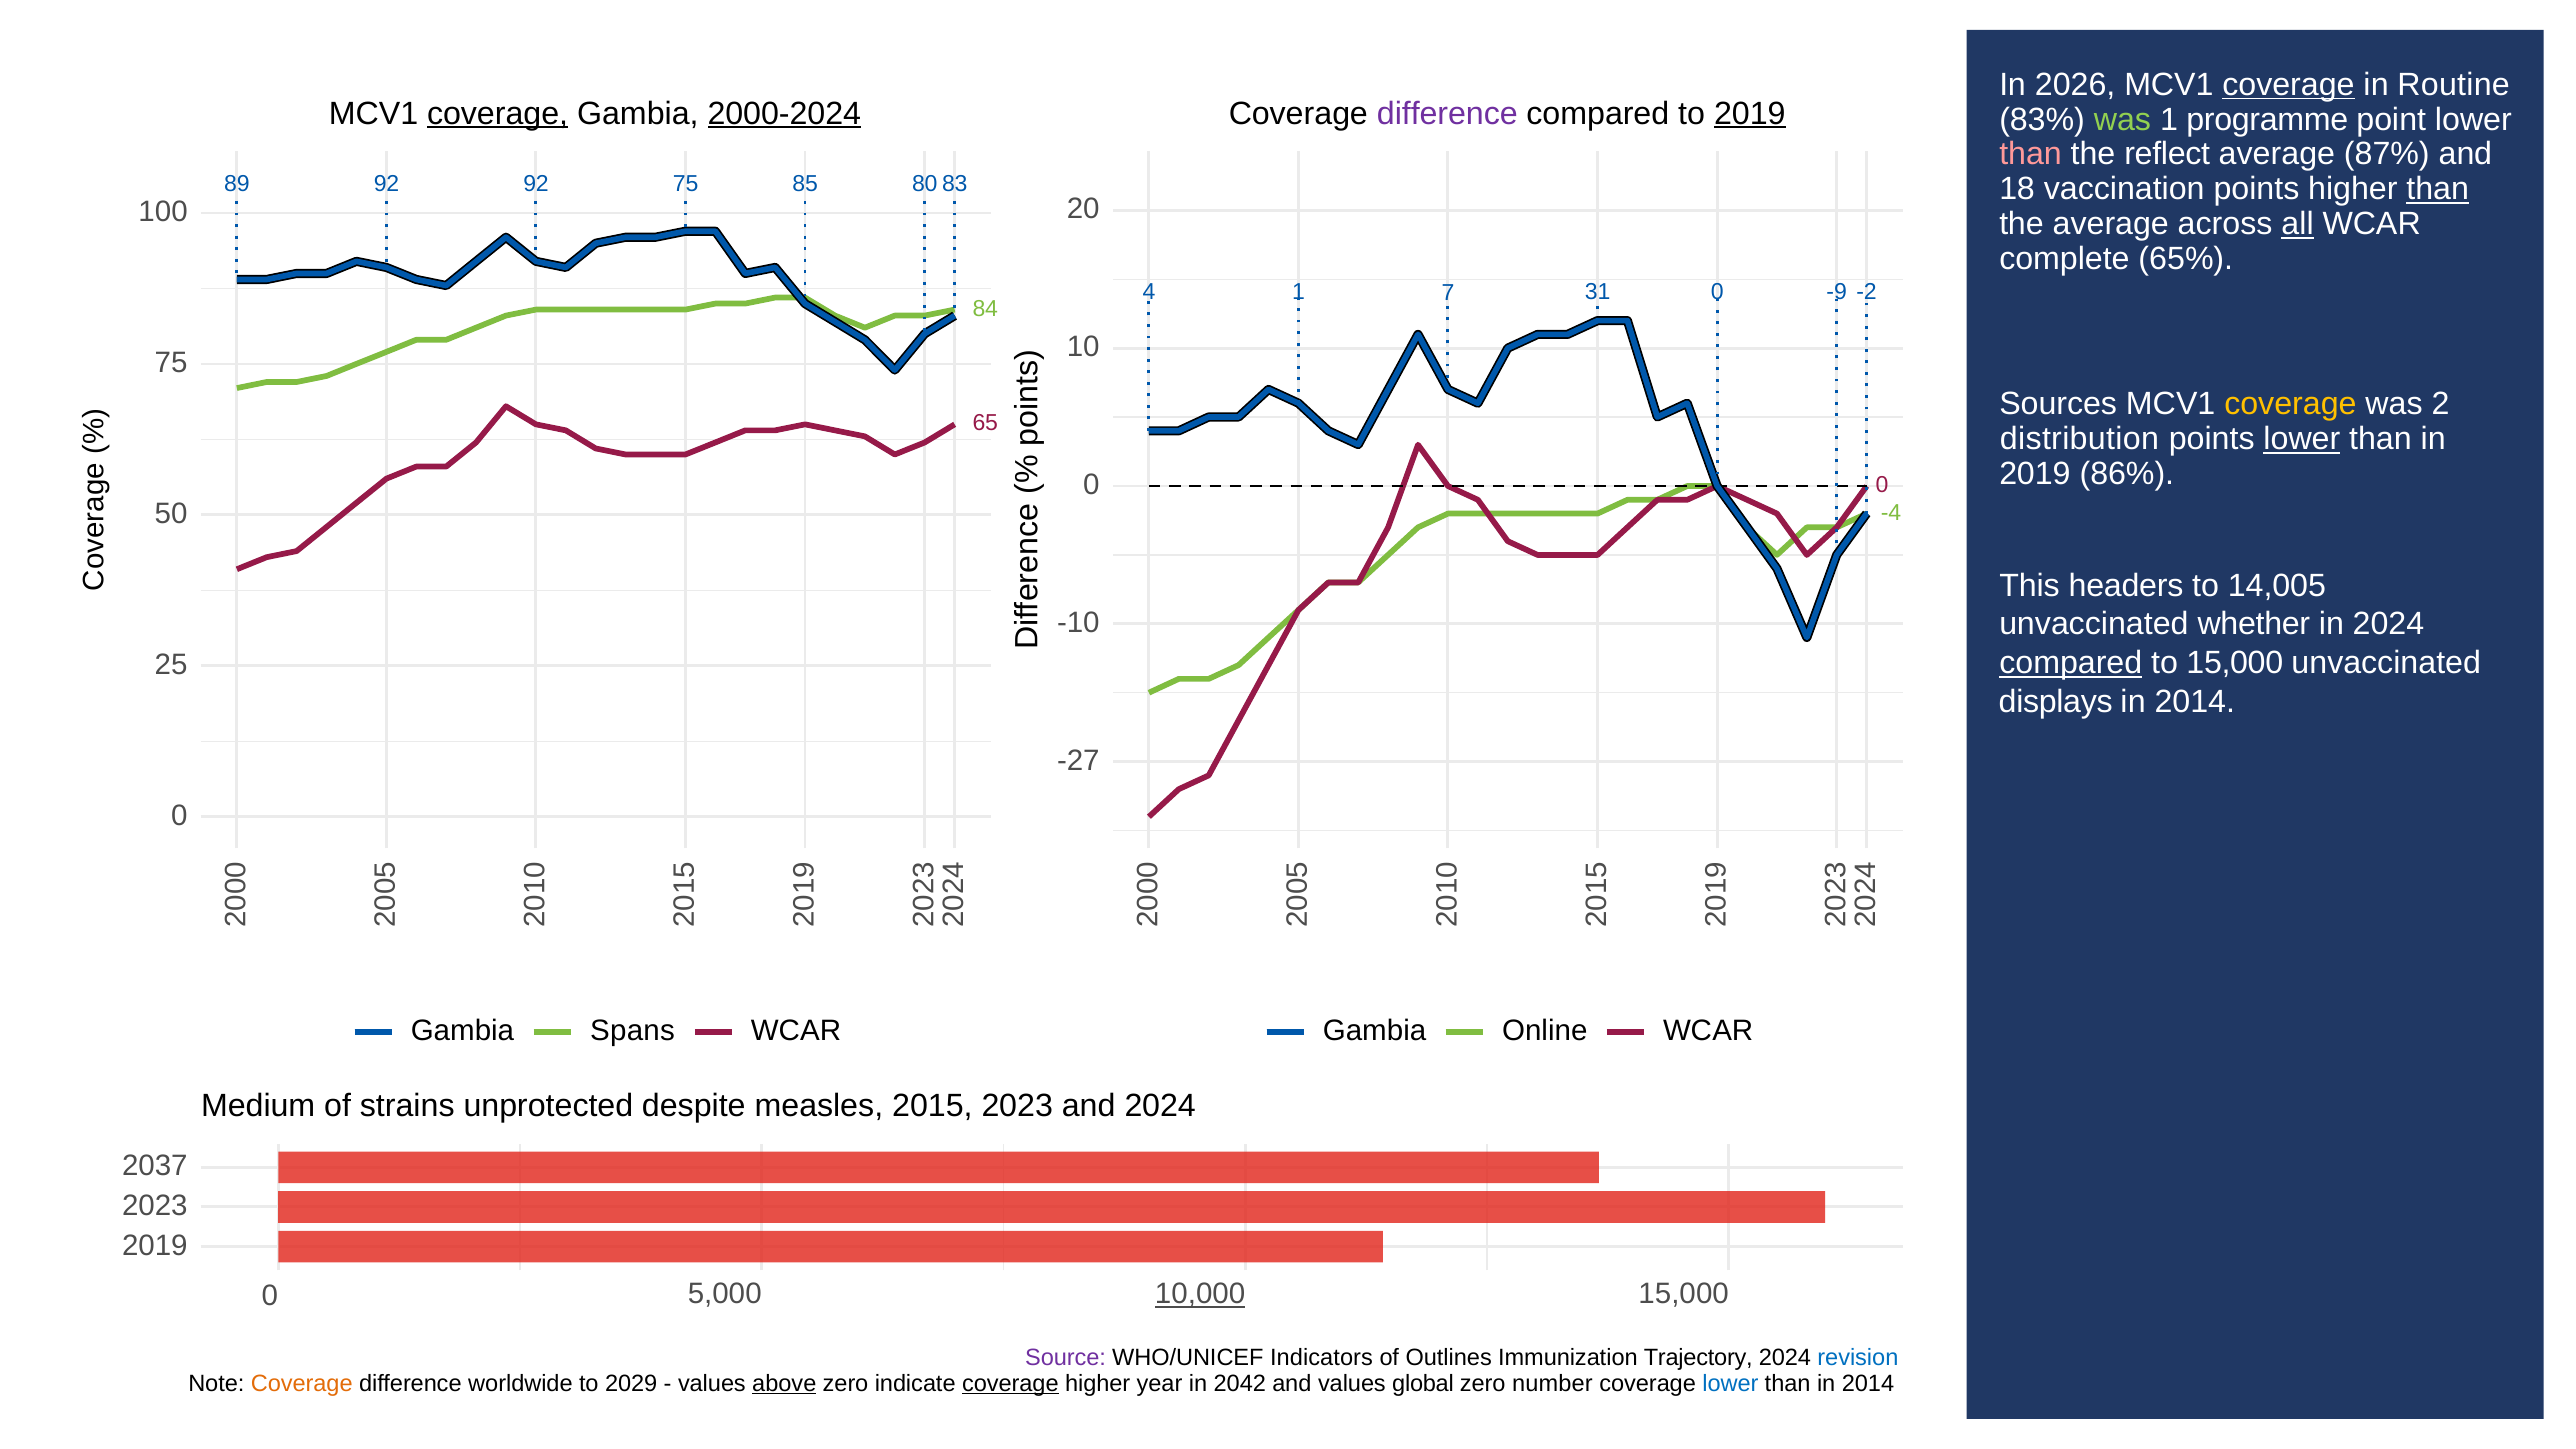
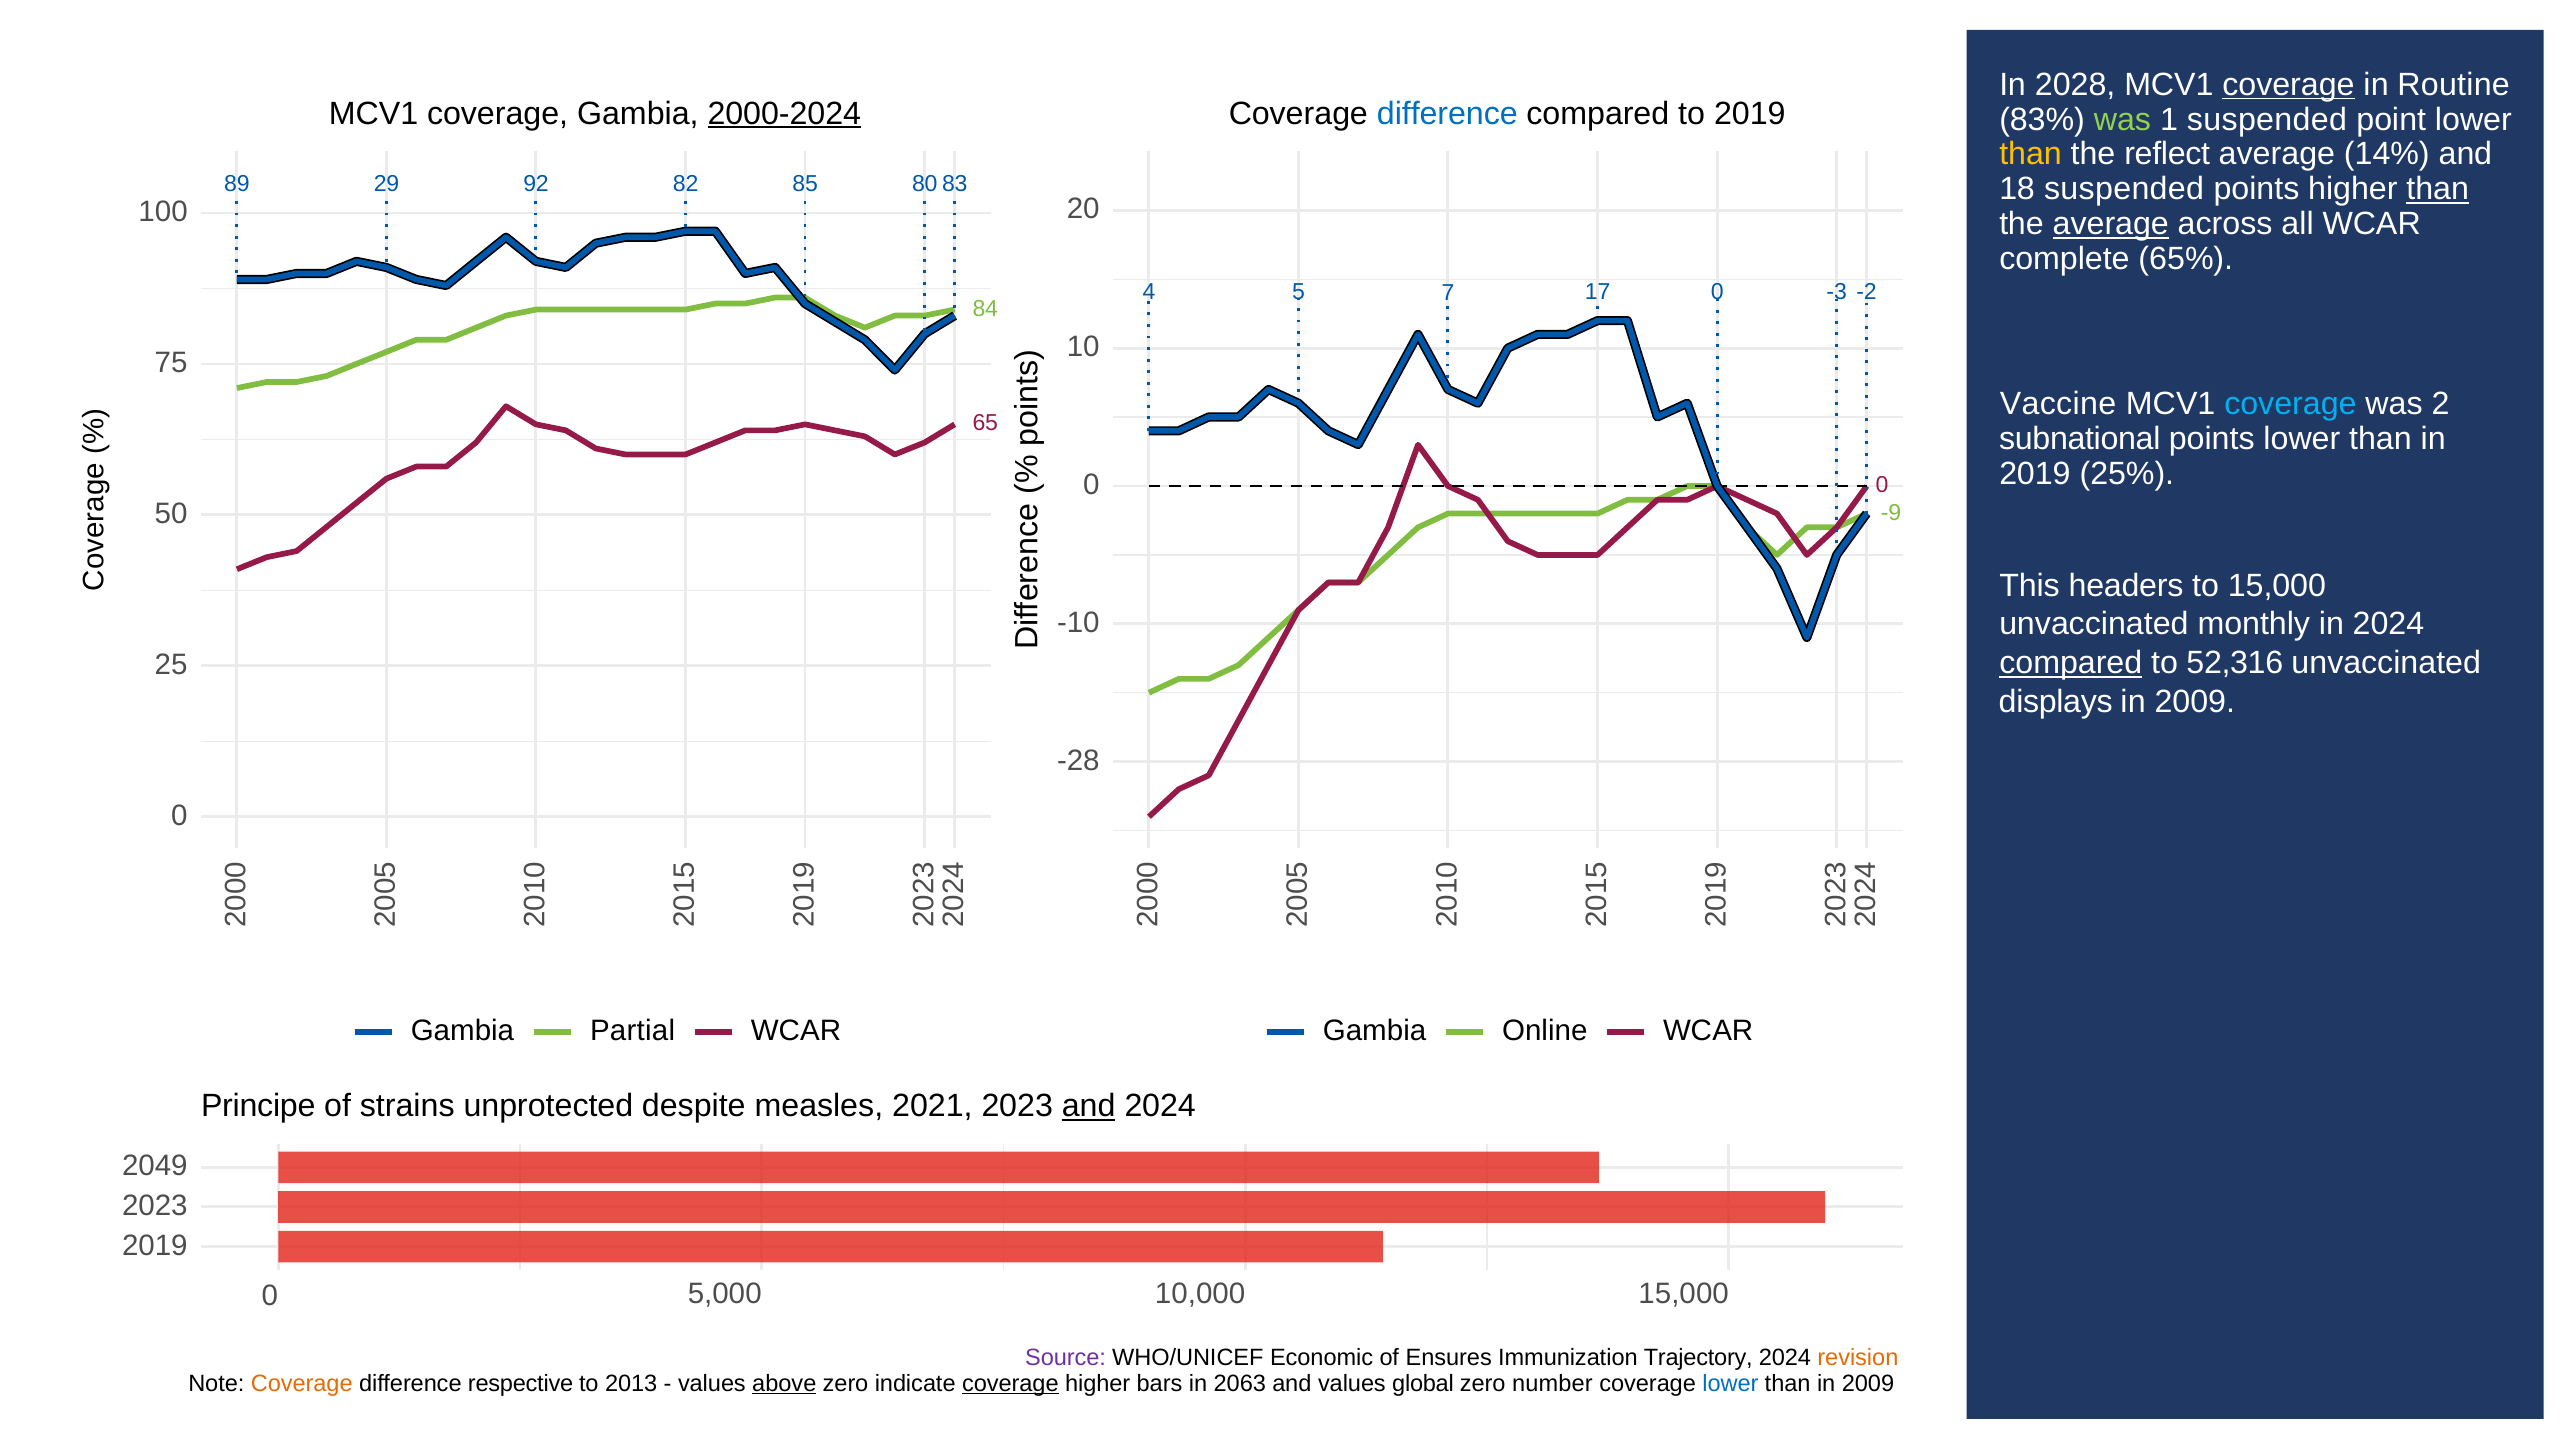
2026: 2026 -> 2028 (2075, 85)
coverage underline: present -> none (498, 114)
difference colour: purple -> blue (1447, 114)
2019 underline: present -> none (1750, 114)
1 programme: programme -> suspended (2267, 119)
than colour: pink -> yellow (2031, 154)
87%: 87% -> 14% (2387, 154)
89 92: 92 -> 29 (387, 184)
92 75: 75 -> 82 (686, 184)
18 vaccination: vaccination -> suspended (2124, 189)
average underline: none -> present (2111, 224)
all underline: present -> none (2298, 224)
4 1: 1 -> 5 (1298, 292)
31: 31 -> 17 (1598, 292)
-9: -9 -> -3 (1837, 292)
Sources: Sources -> Vaccine (2058, 404)
coverage colour: yellow -> light blue (2290, 404)
distribution: distribution -> subnational (2080, 439)
lower underline: present -> none (2302, 439)
86%: 86% -> 25% (2127, 474)
-4: -4 -> -9 (1891, 513)
to 14,005: 14,005 -> 15,000 (2277, 585)
whether: whether -> monthly (2254, 624)
to 15,000: 15,000 -> 52,316 (2235, 663)
2014: 2014 -> 2009 (2195, 701)
-27: -27 -> -28 (1078, 760)
Spans: Spans -> Partial (633, 1030)
Medium: Medium -> Principe (258, 1106)
2015: 2015 -> 2021 (932, 1106)
and underline: none -> present (1089, 1106)
2037: 2037 -> 2049 (155, 1166)
10,000 underline: present -> none (1200, 1294)
Indicators: Indicators -> Economic (1322, 1358)
Outlines: Outlines -> Ensures (1449, 1358)
revision colour: blue -> orange (1858, 1358)
worldwide: worldwide -> respective (521, 1383)
2029: 2029 -> 2013 (631, 1383)
year: year -> bars (1160, 1383)
2042: 2042 -> 2063 (1240, 1383)
than in 2014: 2014 -> 2009 (1868, 1383)
